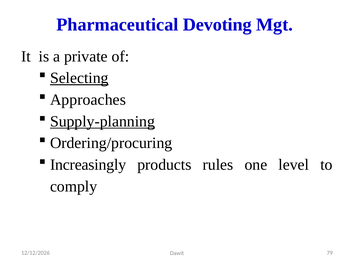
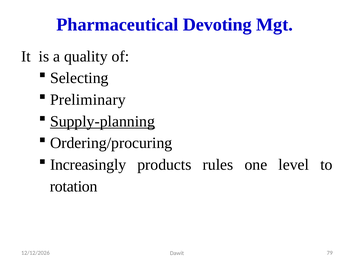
private: private -> quality (86, 56)
Selecting underline: present -> none (79, 78)
Approaches: Approaches -> Preliminary (88, 100)
comply: comply -> rotation (74, 187)
